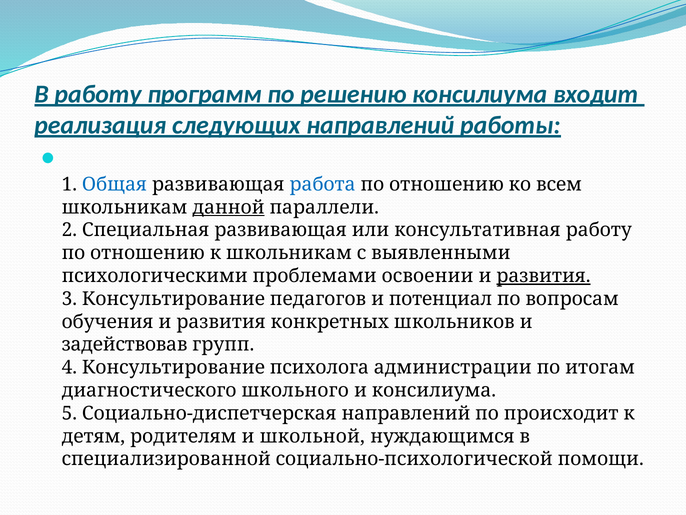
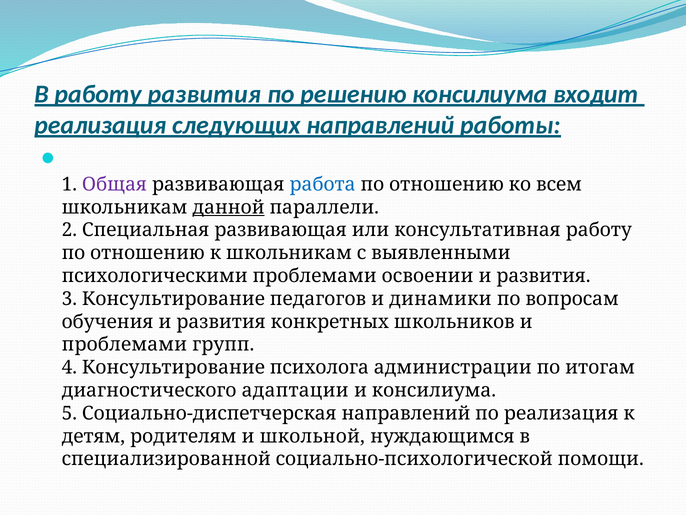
работу программ: программ -> развития (204, 94)
Общая colour: blue -> purple (114, 184)
развития underline: present -> none (543, 276)
потенциал: потенциал -> динамики (440, 299)
задействовав: задействовав -> проблемами (124, 344)
школьного: школьного -> адаптации (295, 390)
по происходит: происходит -> реализация (561, 413)
